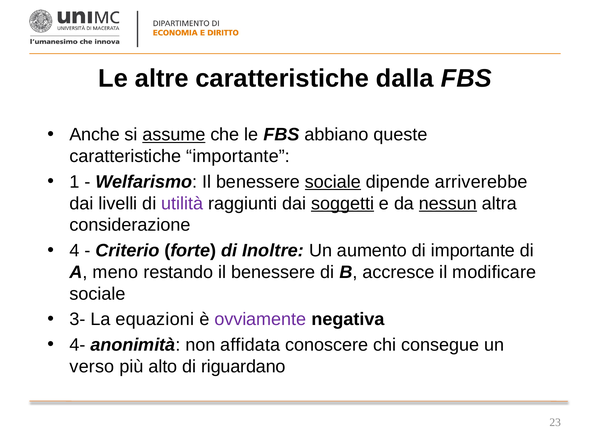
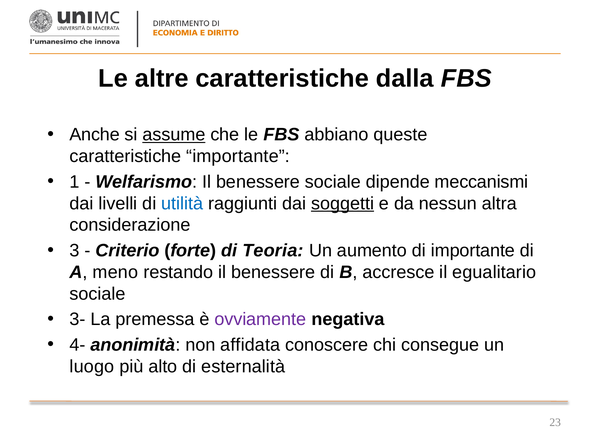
sociale underline: present -> none (333, 182)
arriverebbe: arriverebbe -> meccanismi (481, 182)
utilità colour: purple -> blue (182, 204)
nessun underline: present -> none (448, 204)
4: 4 -> 3 (75, 251)
Inoltre: Inoltre -> Teoria (273, 251)
modificare: modificare -> egualitario (494, 272)
equazioni: equazioni -> premessa (155, 320)
verso: verso -> luogo (92, 367)
riguardano: riguardano -> esternalità (243, 367)
